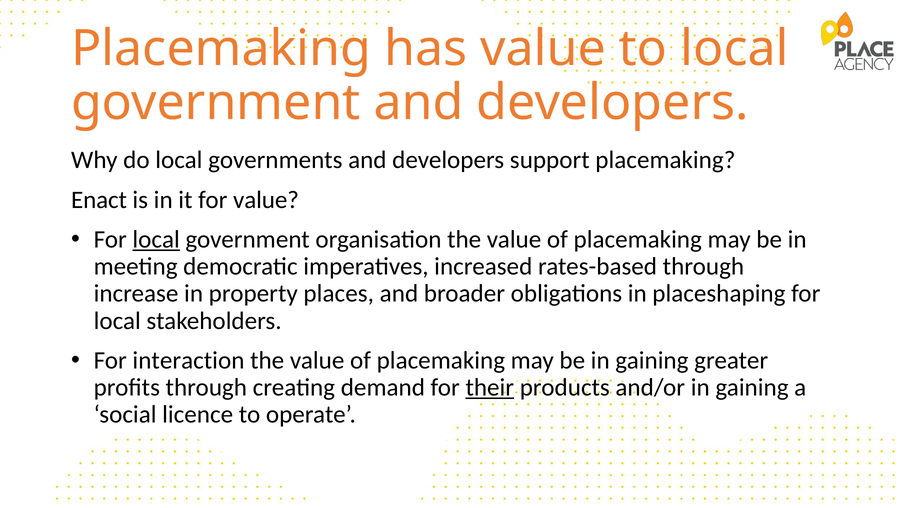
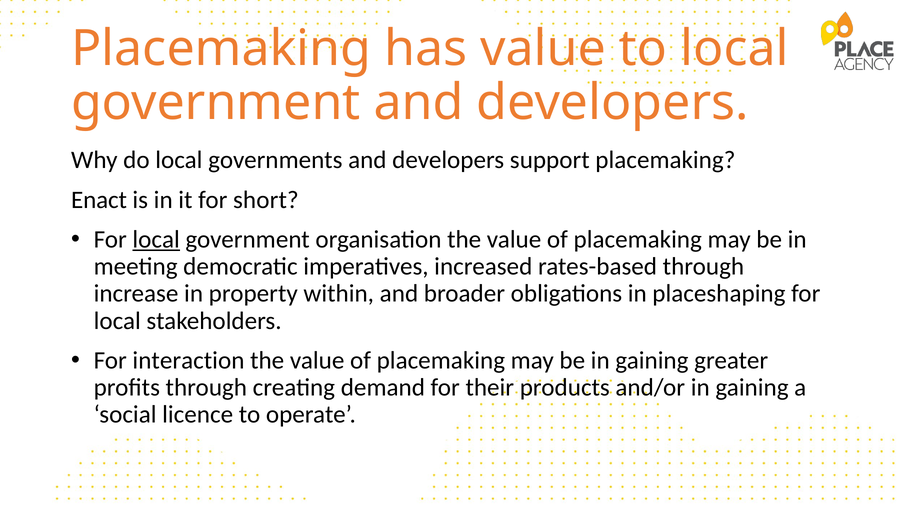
for value: value -> short (266, 200)
places: places -> within (339, 294)
their underline: present -> none (490, 387)
